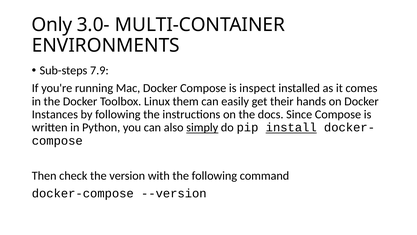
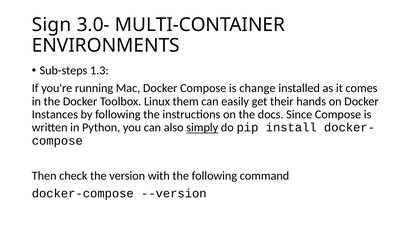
Only: Only -> Sign (52, 25)
7.9: 7.9 -> 1.3 (99, 71)
inspect: inspect -> change (257, 88)
install underline: present -> none (291, 127)
